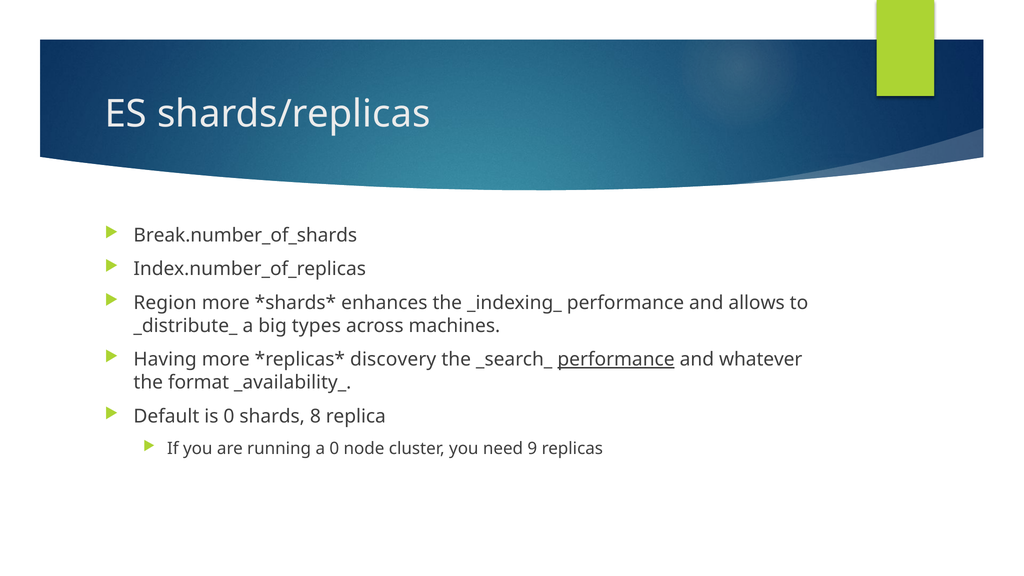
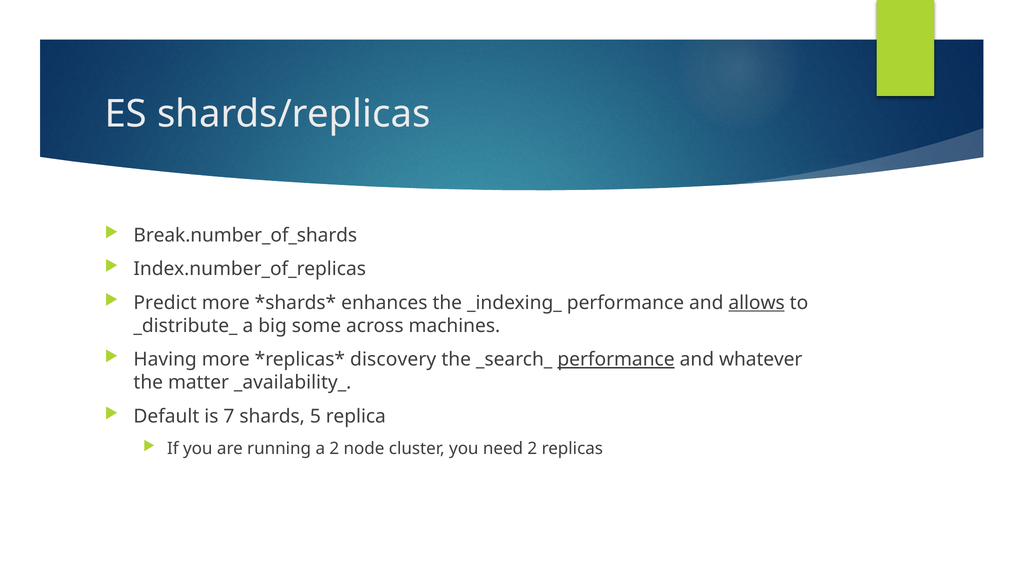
Region: Region -> Predict (165, 303)
allows underline: none -> present (757, 303)
types: types -> some (317, 326)
format: format -> matter (199, 383)
is 0: 0 -> 7 (229, 416)
8: 8 -> 5 (315, 416)
a 0: 0 -> 2 (334, 449)
need 9: 9 -> 2 (532, 449)
